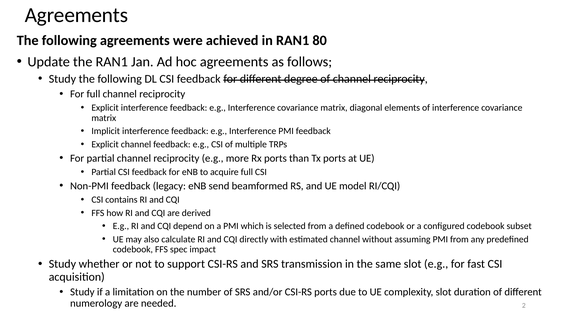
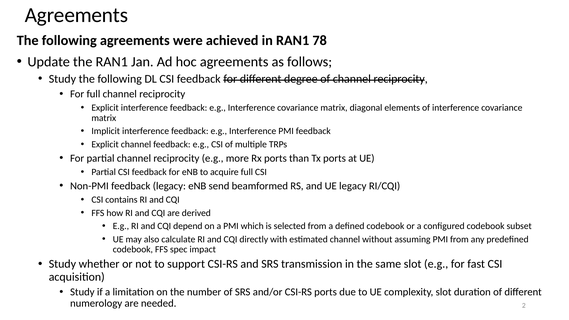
80: 80 -> 78 (320, 40)
UE model: model -> legacy (353, 186)
